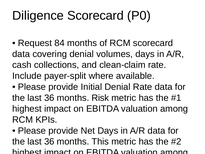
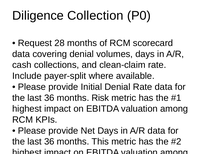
Diligence Scorecard: Scorecard -> Collection (95, 16)
84: 84 -> 28 (60, 43)
